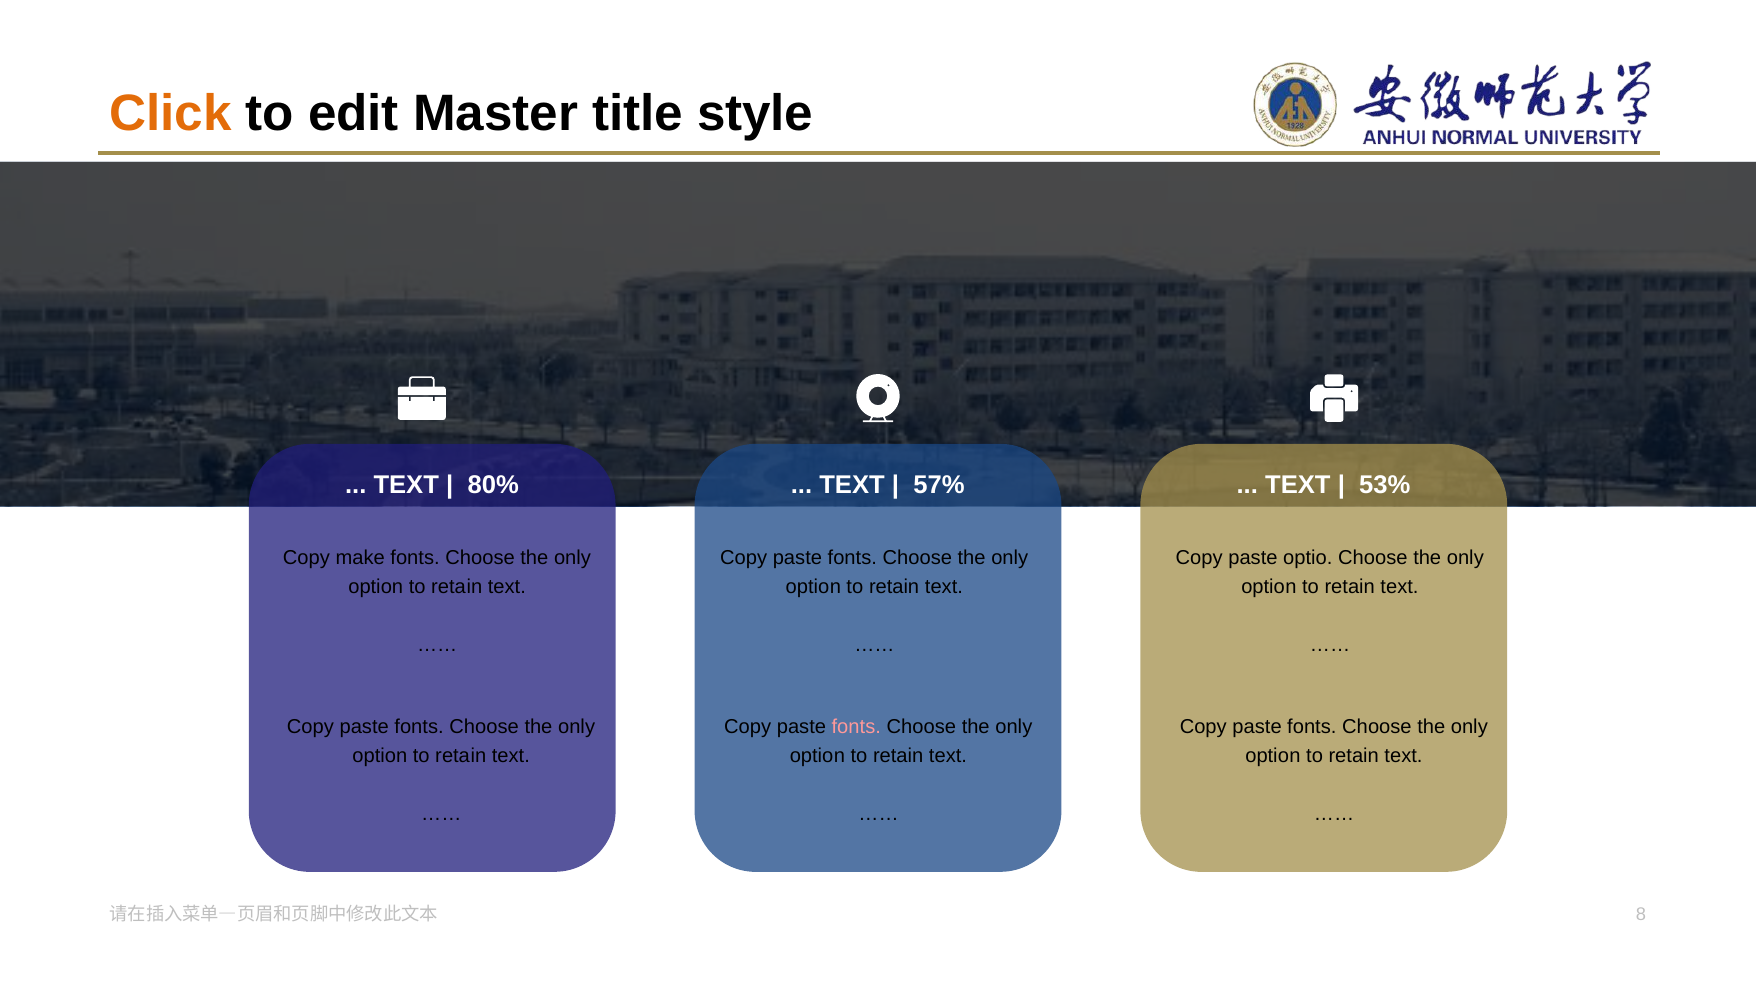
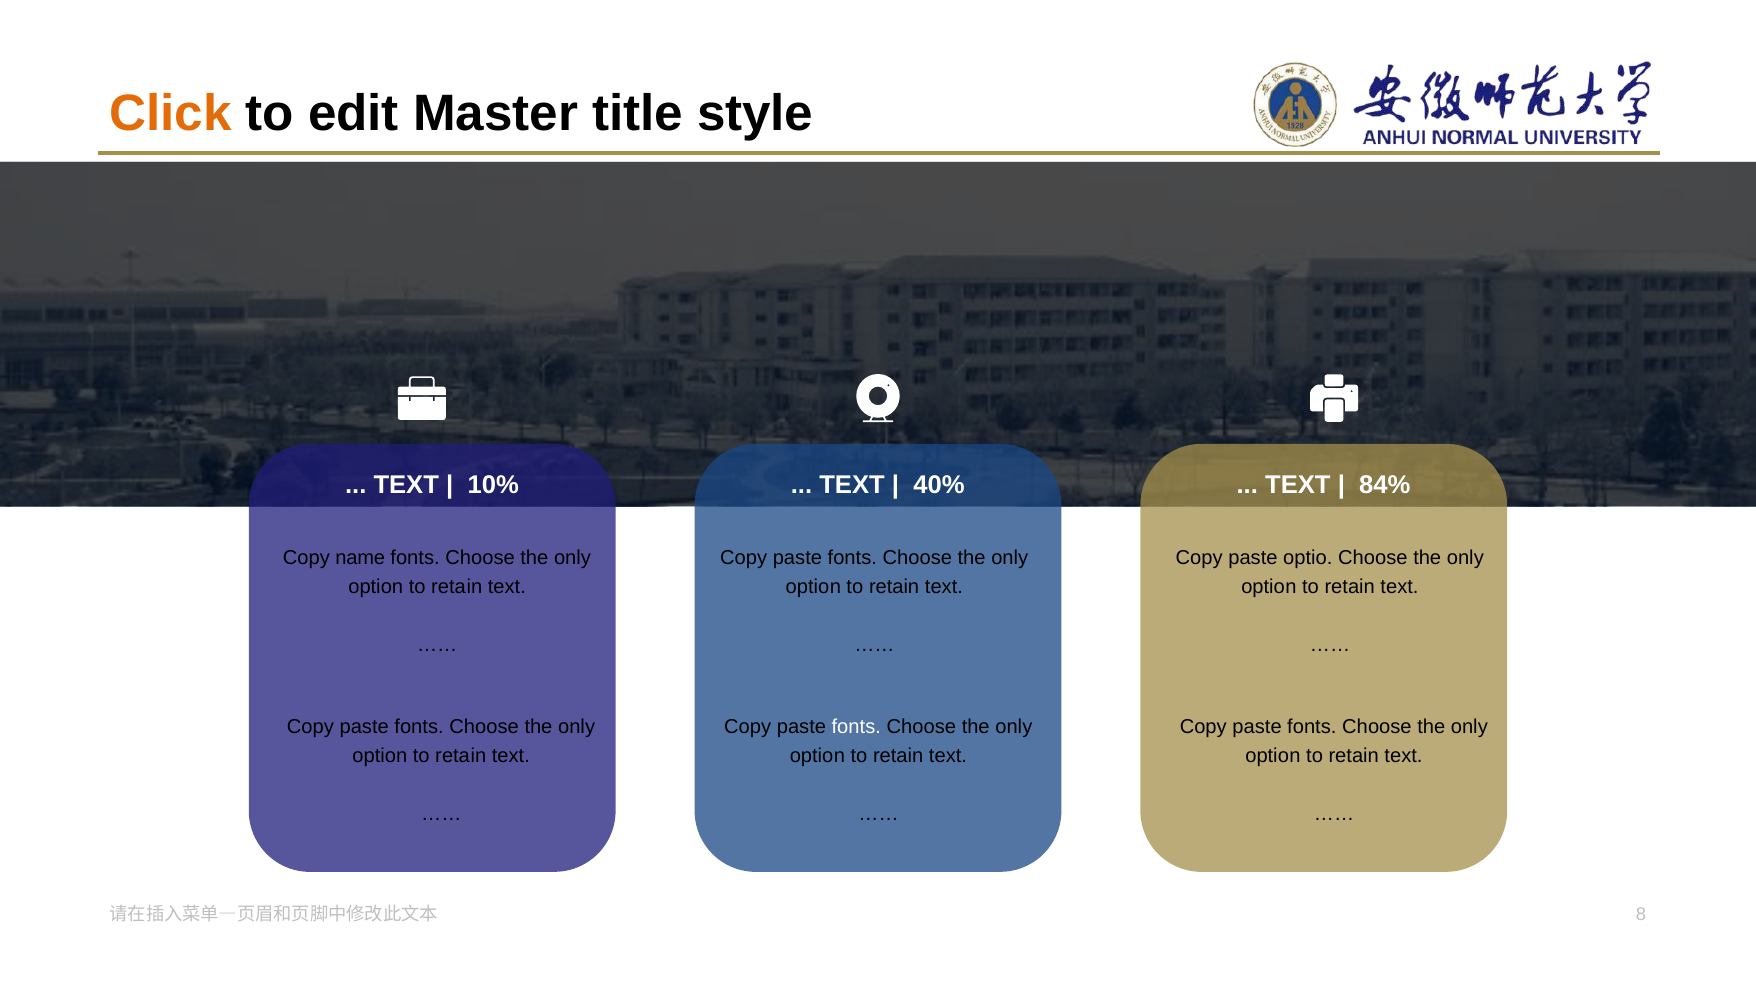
80%: 80% -> 10% (493, 486)
57%: 57% -> 40% (939, 486)
53%: 53% -> 84% (1385, 486)
make: make -> name (360, 558)
fonts colour: pink -> white (856, 728)
